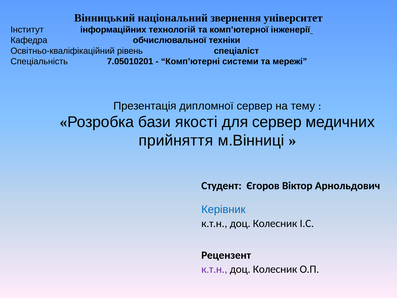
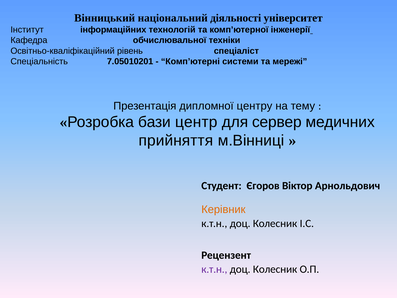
звернення: звернення -> діяльності (236, 18)
дипломної сервер: сервер -> центру (254, 106)
якості: якості -> центр (196, 122)
Керівник colour: blue -> orange (223, 209)
